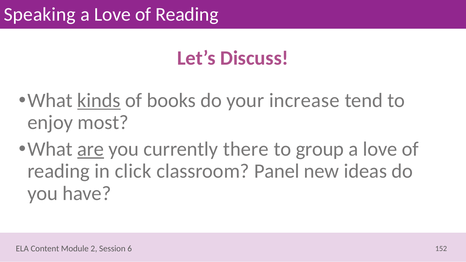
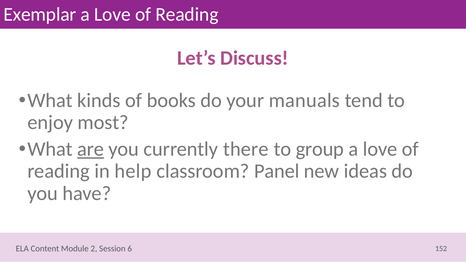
Speaking: Speaking -> Exemplar (40, 14)
kinds underline: present -> none (99, 100)
increase: increase -> manuals (304, 100)
click: click -> help (133, 171)
